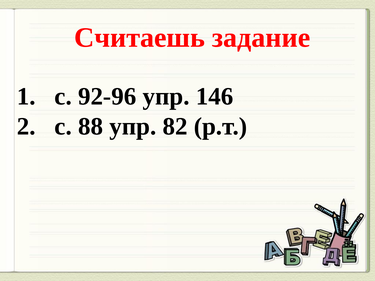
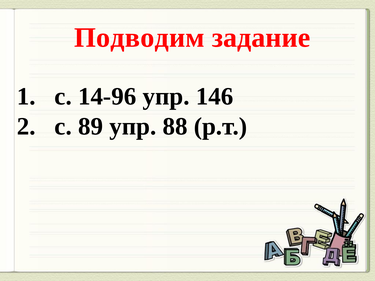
Считаешь: Считаешь -> Подводим (139, 38)
92-96: 92-96 -> 14-96 (107, 96)
88: 88 -> 89 (91, 126)
82: 82 -> 88 (175, 126)
